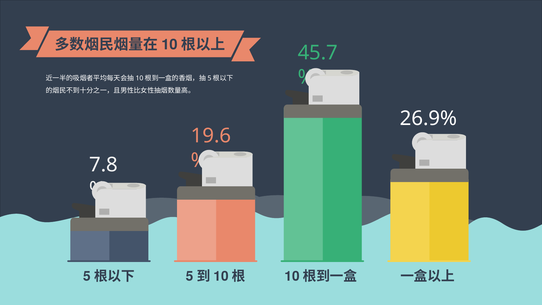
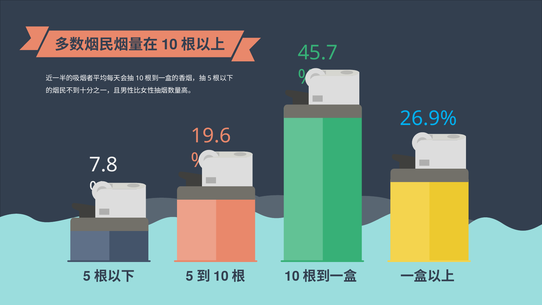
26.9% colour: white -> light blue (428, 118)
